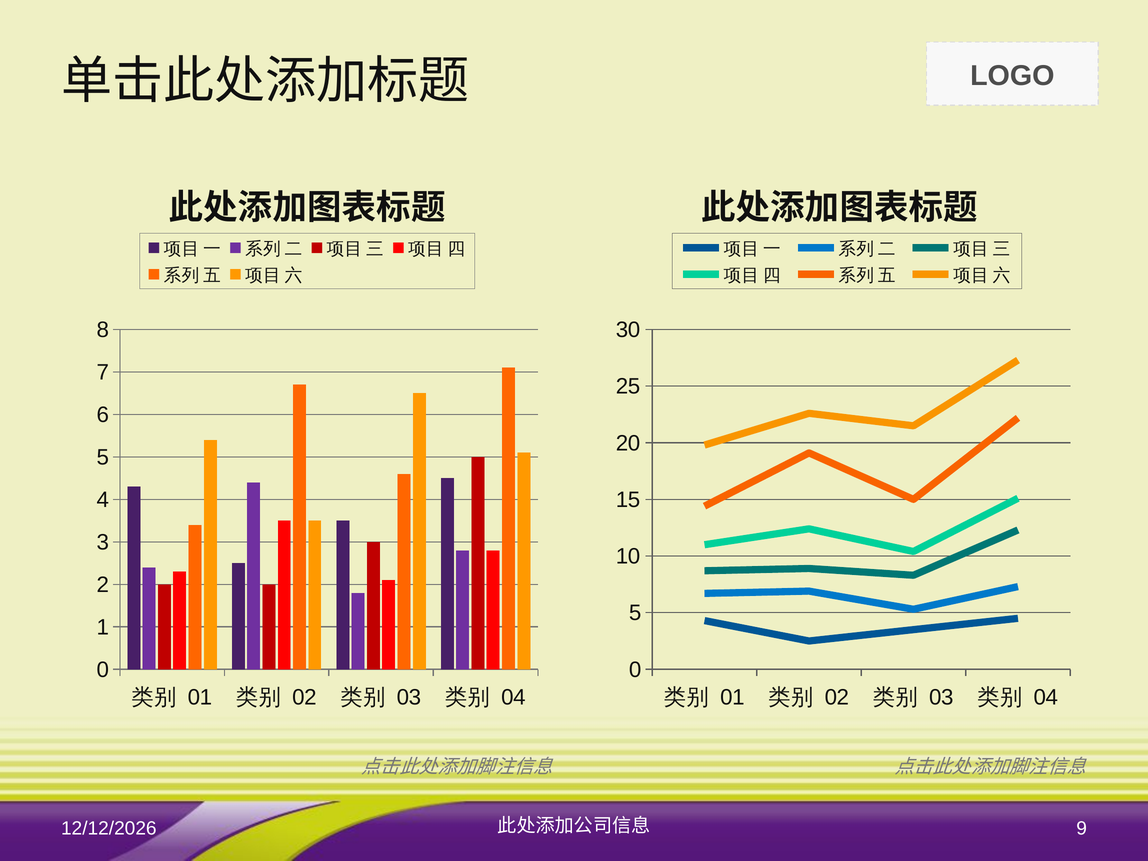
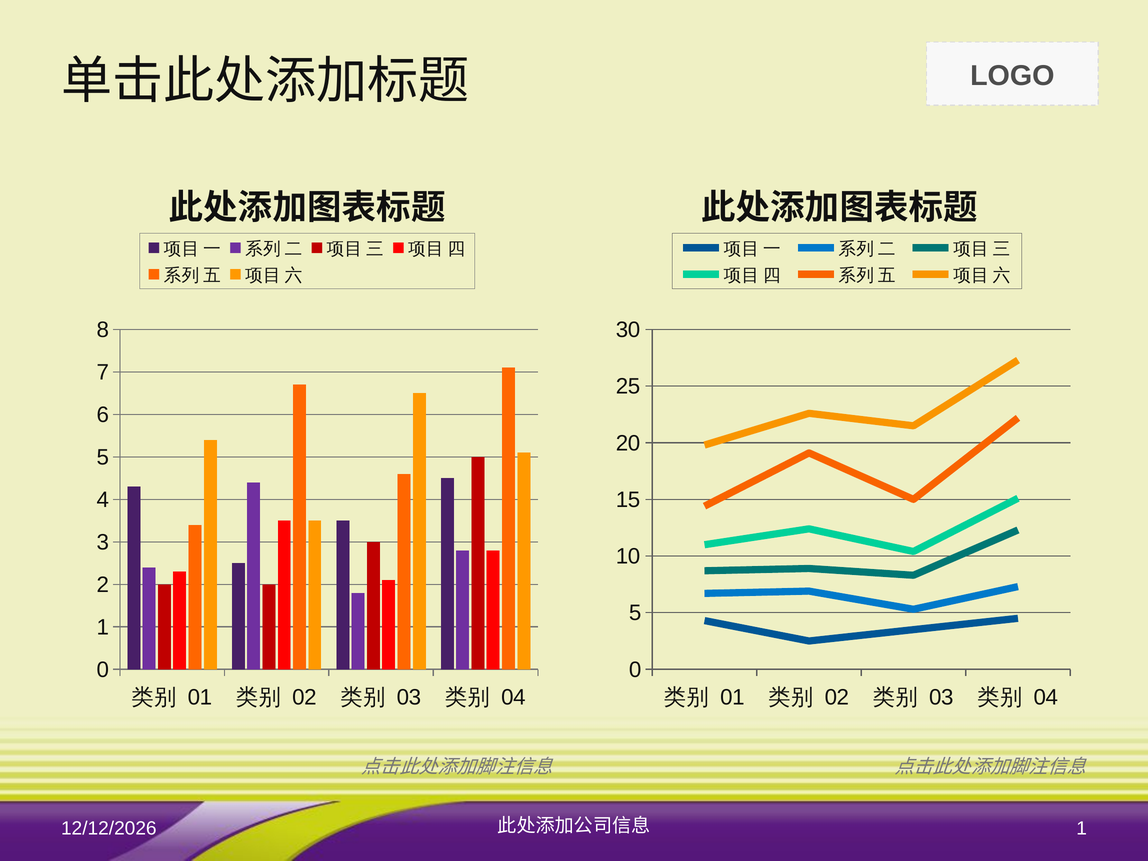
9: 9 -> 1 (1082, 828)
